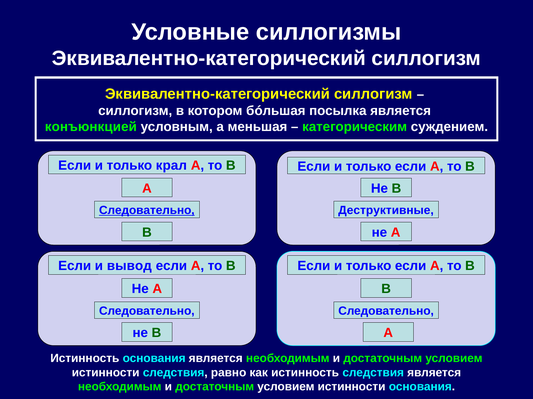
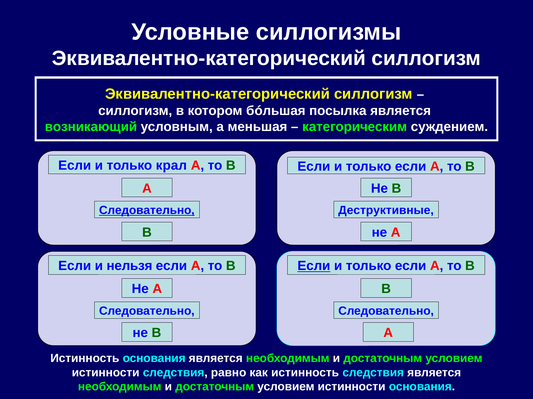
конъюнкцией: конъюнкцией -> возникающий (91, 127)
вывод: вывод -> нельзя (129, 266)
Если underline: none -> present (314, 266)
